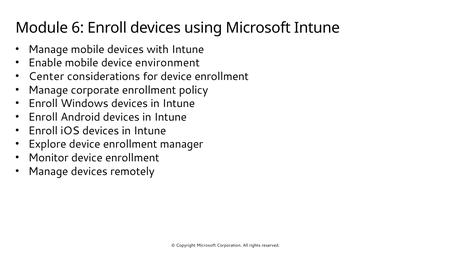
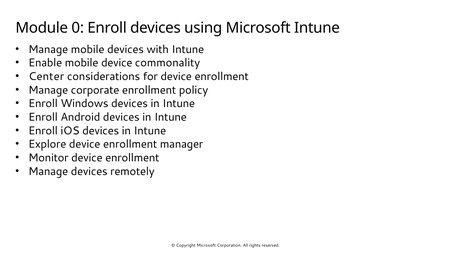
6: 6 -> 0 (78, 28)
environment: environment -> commonality (168, 63)
